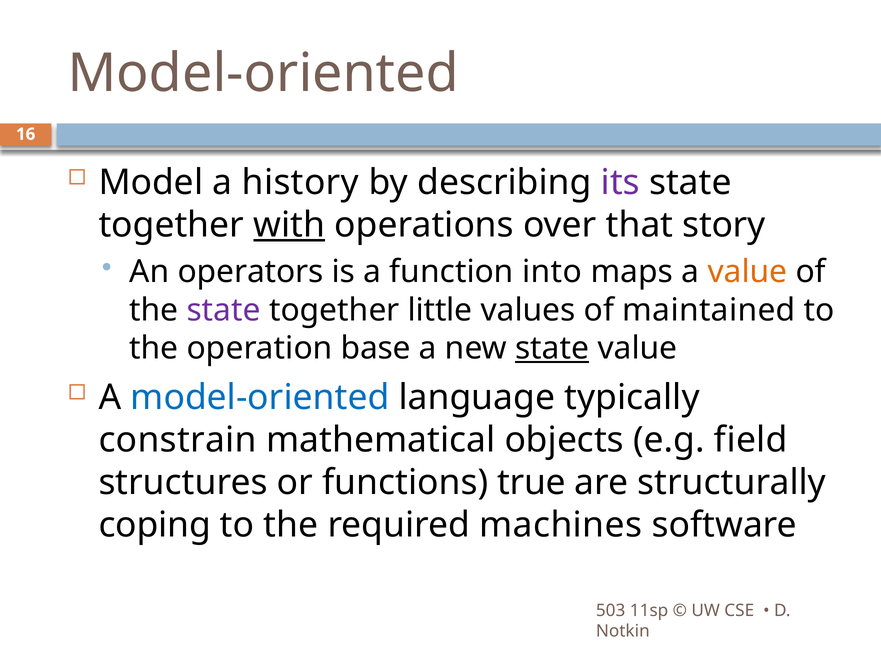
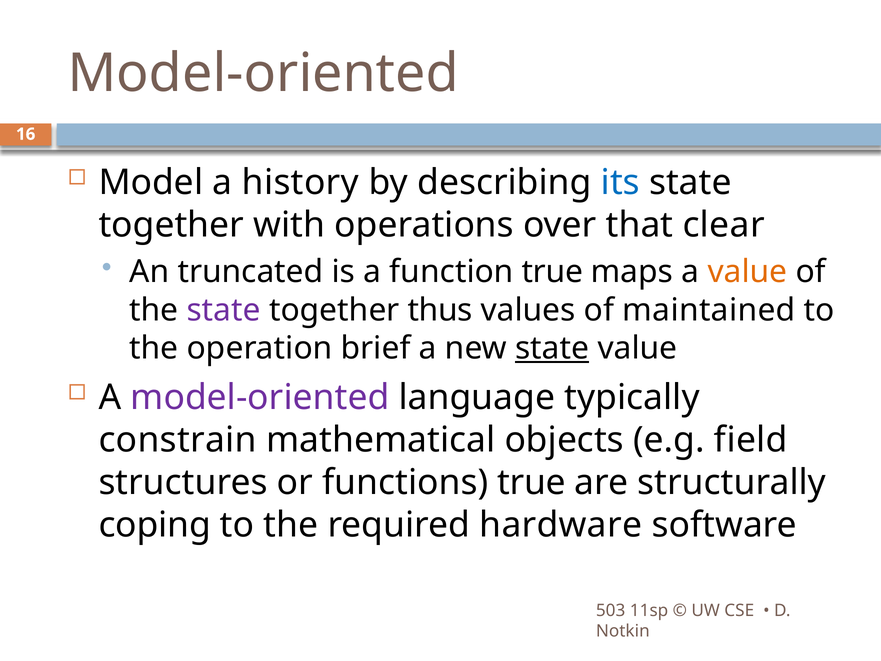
its colour: purple -> blue (620, 182)
with underline: present -> none (289, 225)
story: story -> clear (724, 225)
operators: operators -> truncated (251, 272)
function into: into -> true (552, 272)
little: little -> thus (440, 310)
base: base -> brief (376, 348)
model-oriented colour: blue -> purple (260, 397)
machines: machines -> hardware (561, 525)
